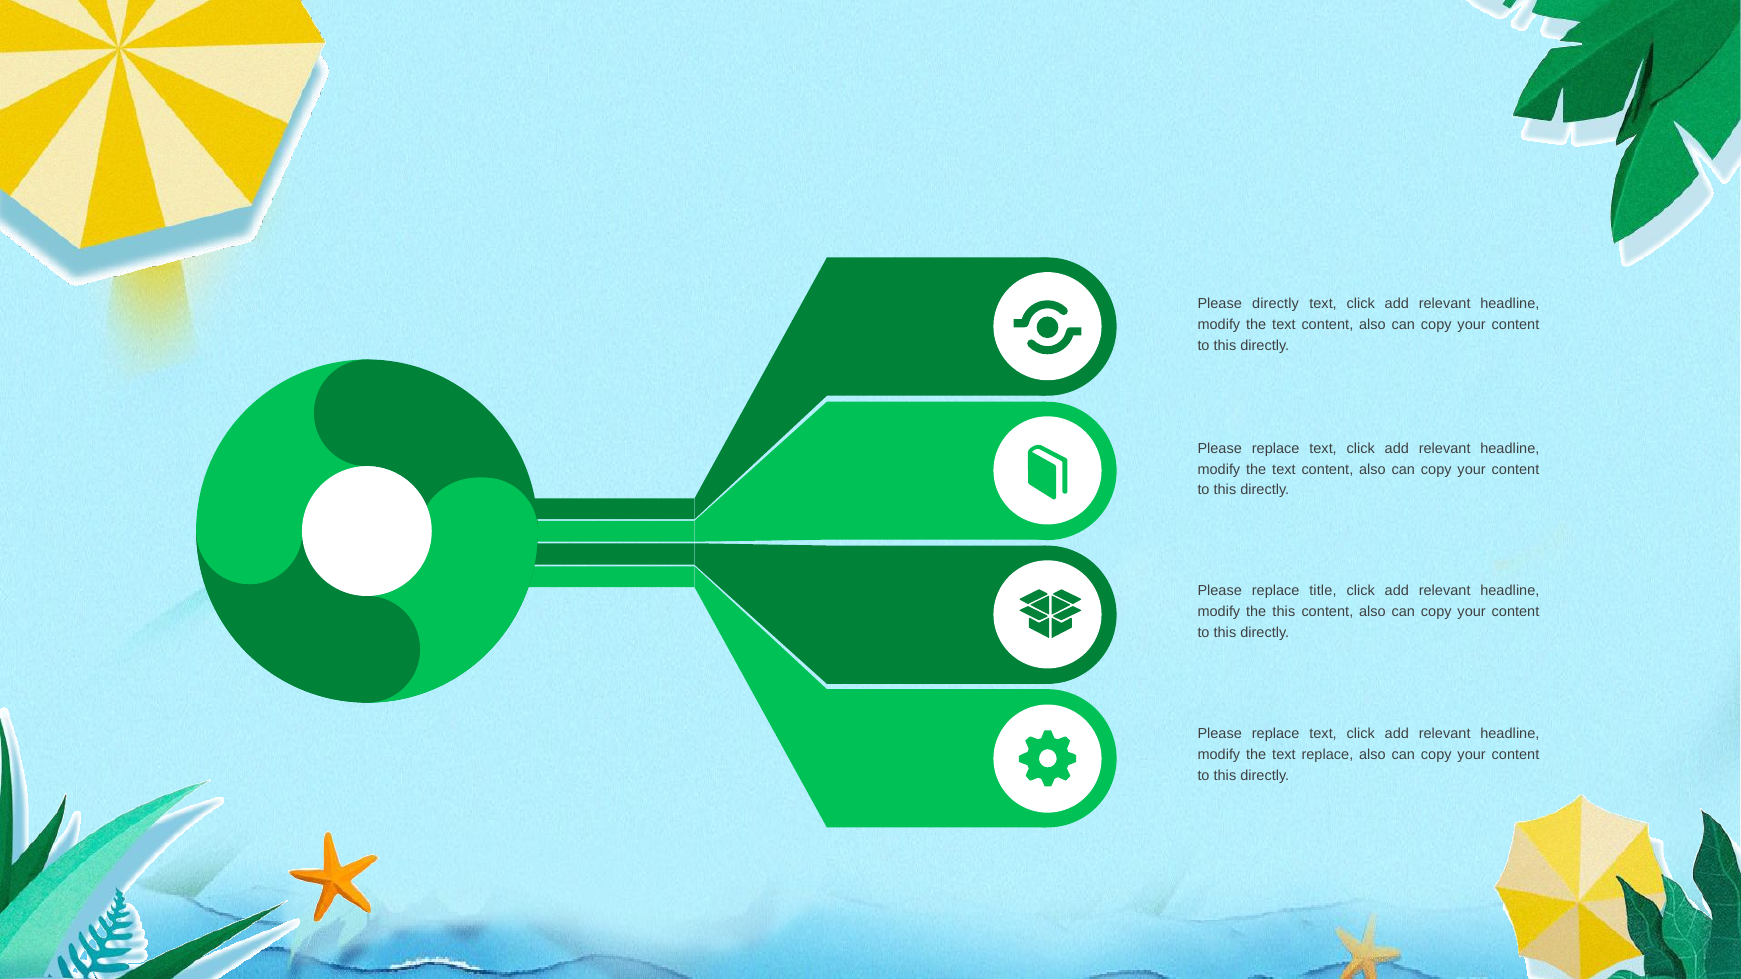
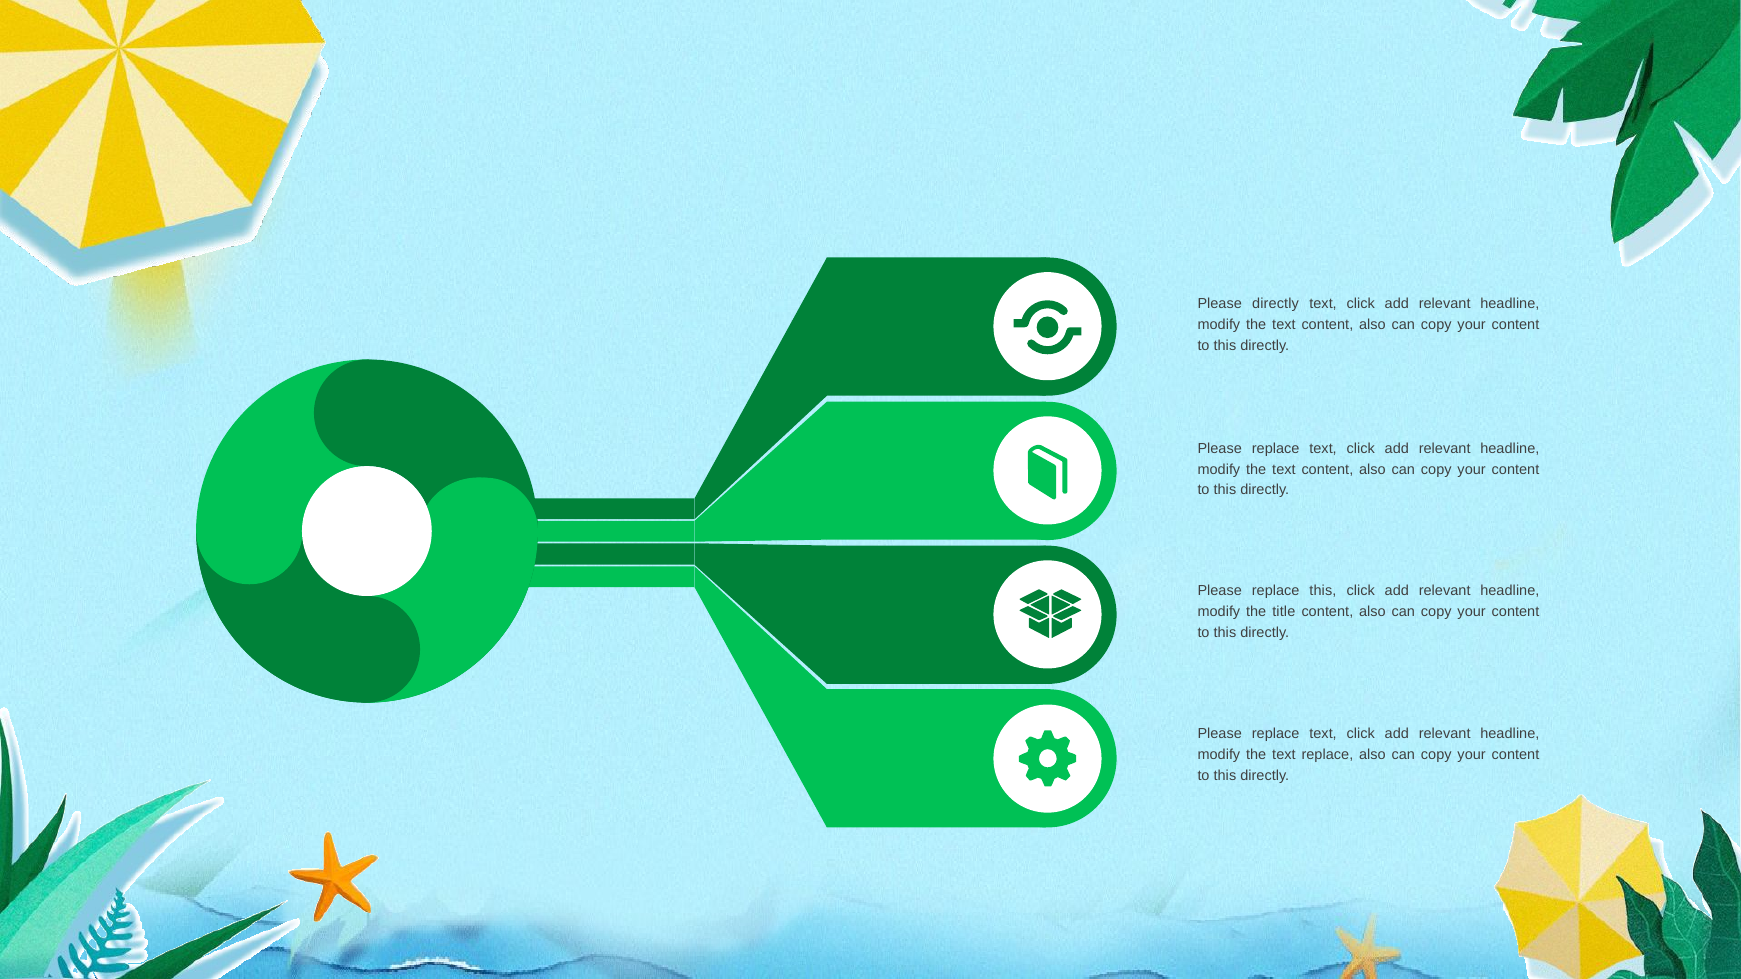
replace title: title -> this (1323, 591)
the this: this -> title (1284, 612)
